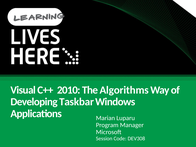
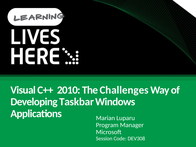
Algorithms: Algorithms -> Challenges (124, 90)
